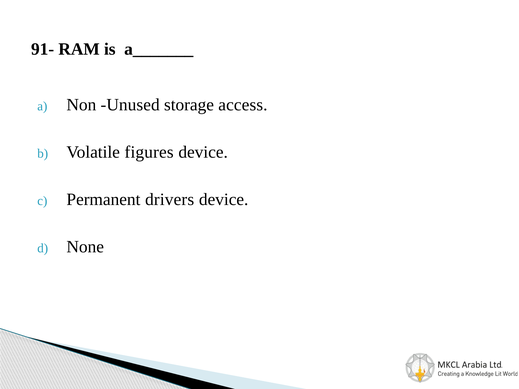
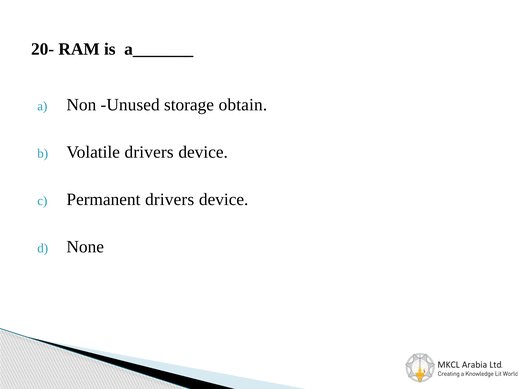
91-: 91- -> 20- (43, 49)
access: access -> obtain (243, 105)
Volatile figures: figures -> drivers (149, 152)
